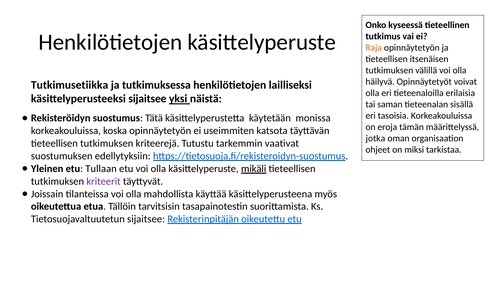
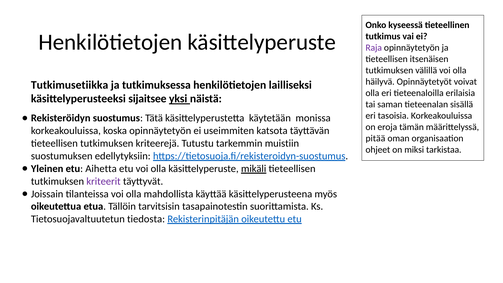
Raja colour: orange -> purple (374, 48)
jotka: jotka -> pitää (375, 138)
vaativat: vaativat -> muistiin (282, 143)
Tullaan: Tullaan -> Aihetta (101, 169)
Tietosuojavaltuutetun sijaitsee: sijaitsee -> tiedosta (146, 219)
